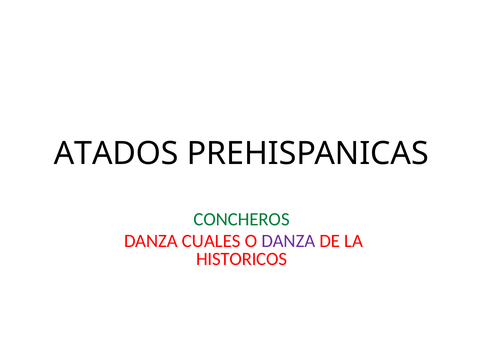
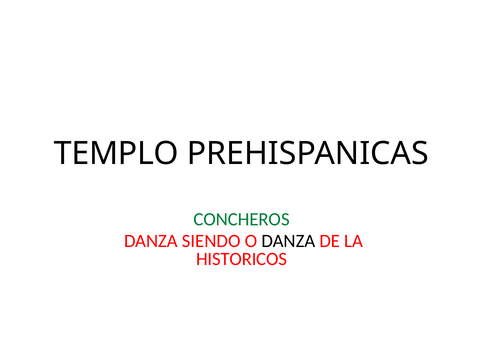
ATADOS: ATADOS -> TEMPLO (116, 154)
CUALES: CUALES -> SIENDO (211, 241)
DANZA colour: purple -> black (288, 241)
